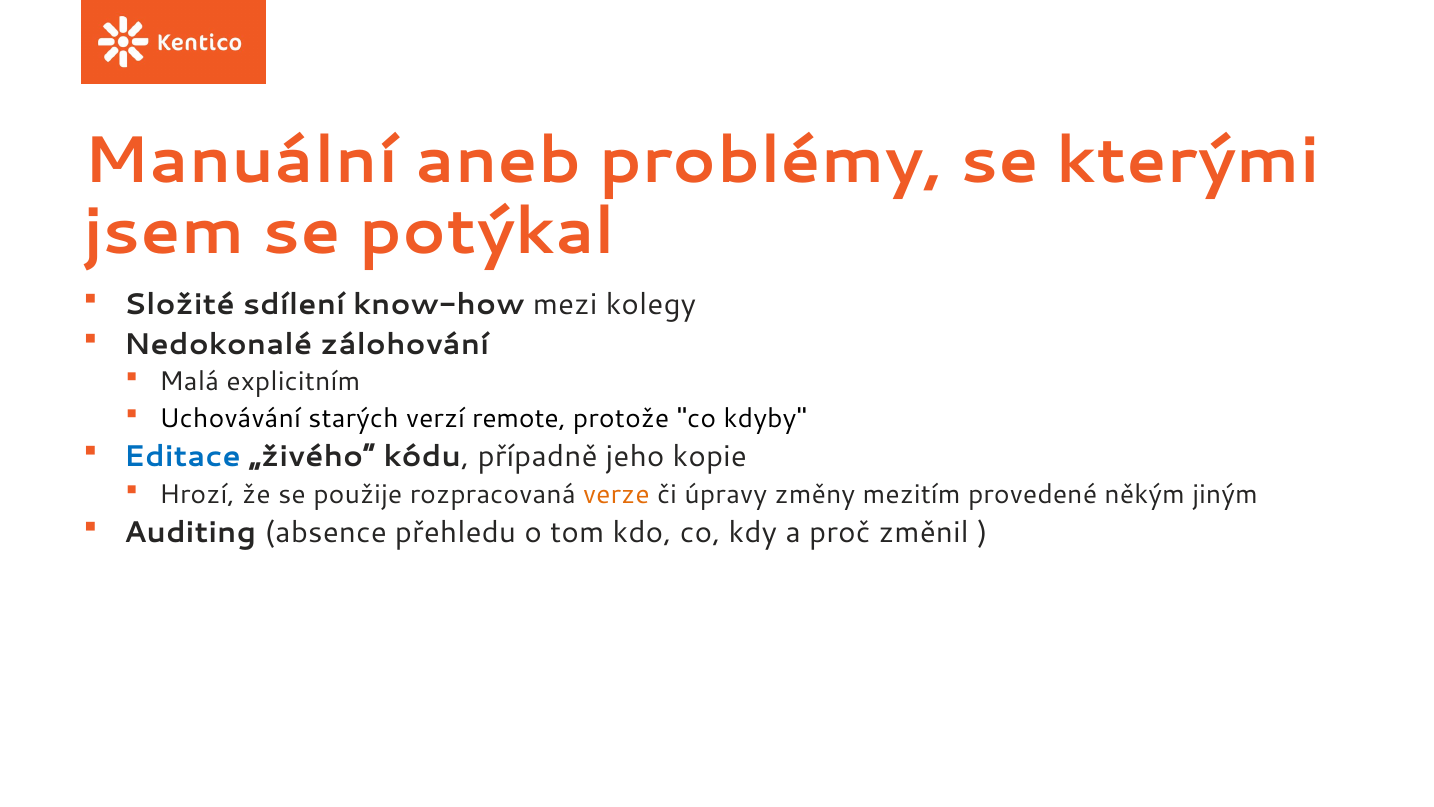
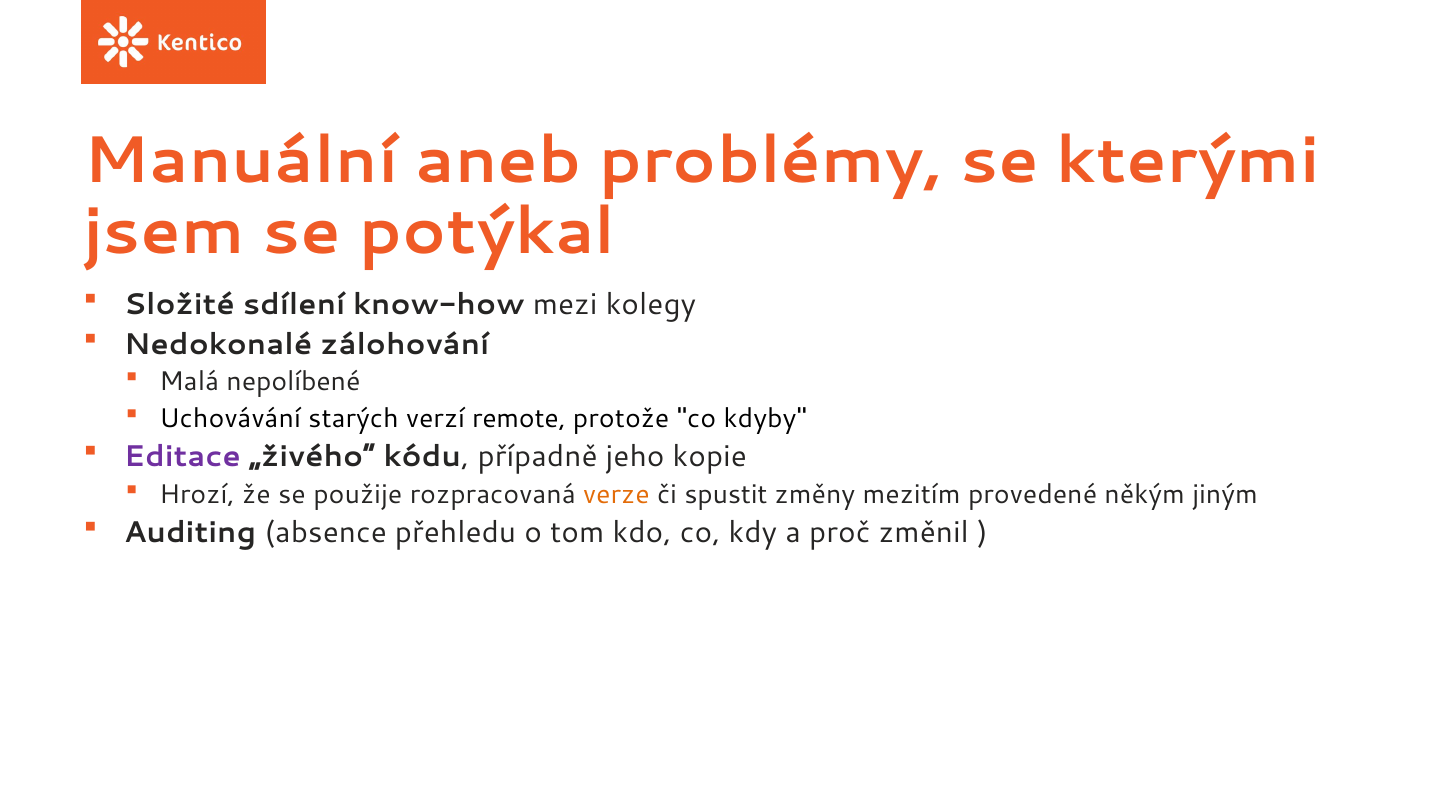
explicitním: explicitním -> nepolíbené (293, 382)
Editace colour: blue -> purple (182, 457)
úpravy: úpravy -> spustit (726, 494)
